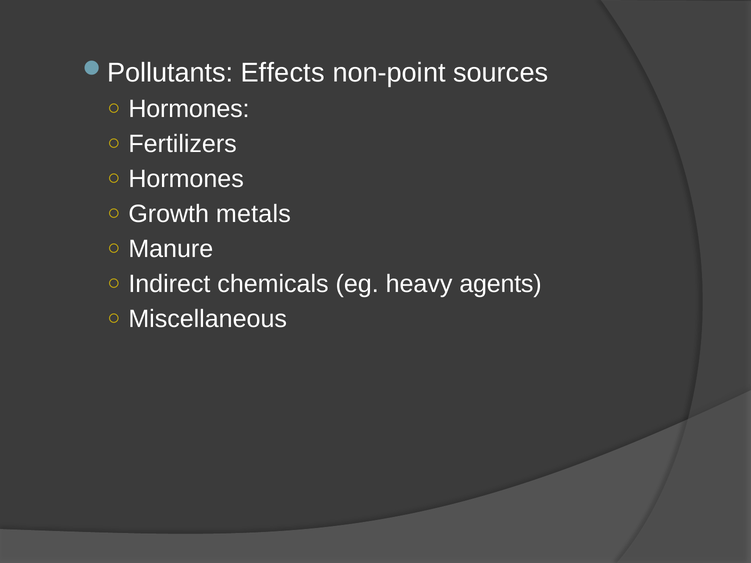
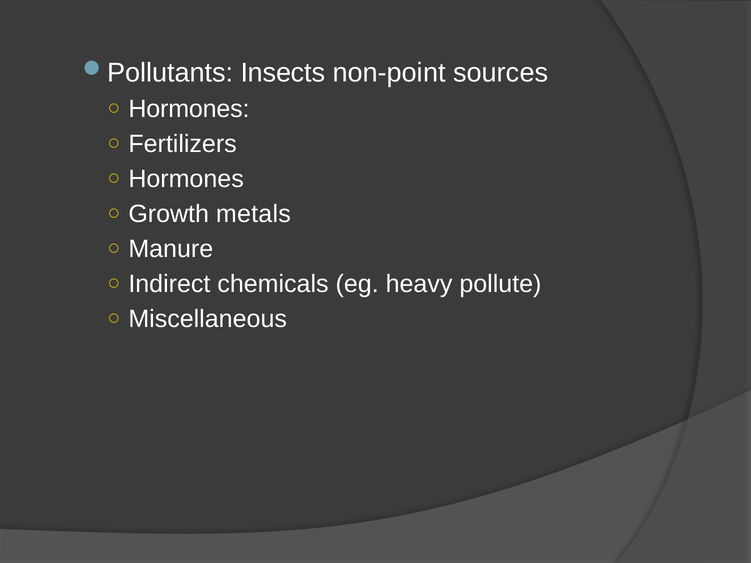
Effects: Effects -> Insects (283, 73)
agents: agents -> pollute (500, 284)
